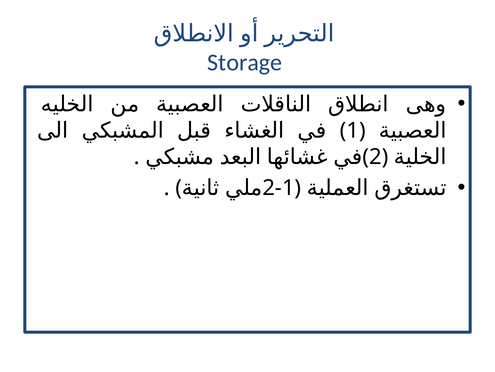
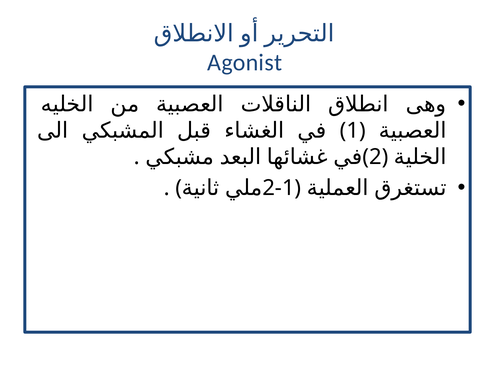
Storage: Storage -> Agonist (245, 62)
